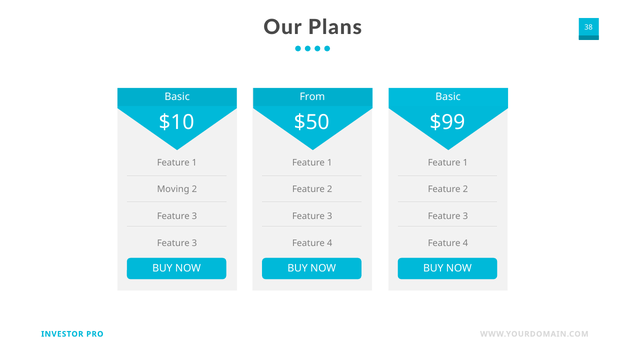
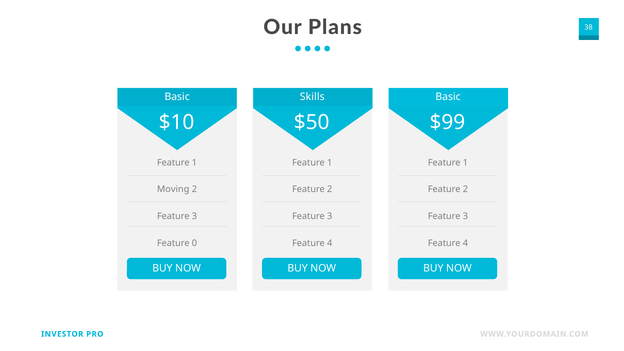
From: From -> Skills (312, 97)
3: 3 -> 0 (194, 243)
